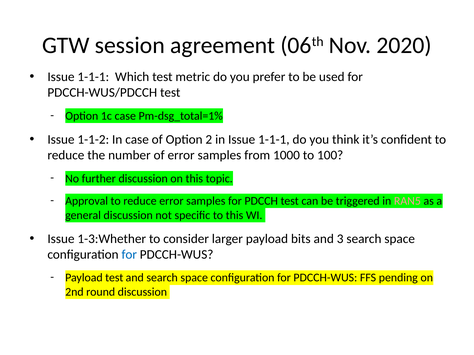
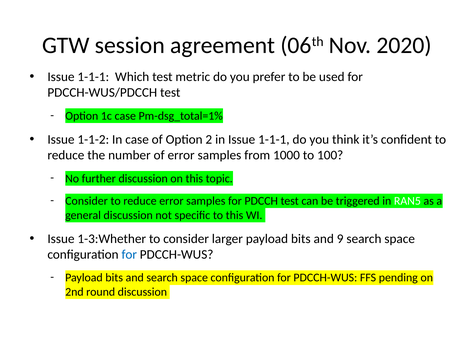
Approval: Approval -> Consider (87, 201)
RAN5 colour: pink -> white (407, 201)
3: 3 -> 9 (340, 239)
test: test -> bits (114, 278)
